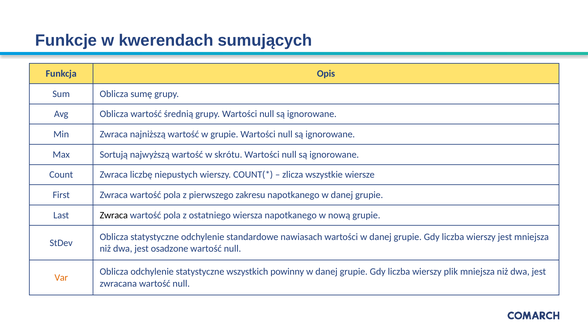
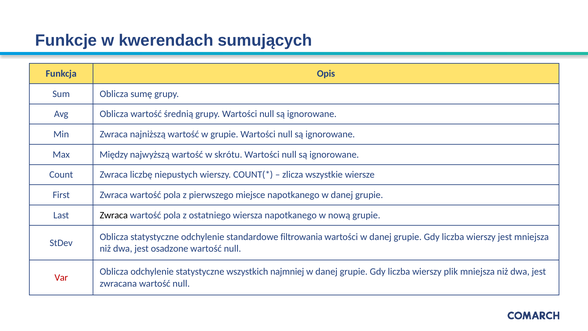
Sortują: Sortują -> Między (114, 154)
zakresu: zakresu -> miejsce (250, 195)
nawiasach: nawiasach -> filtrowania (301, 237)
powinny: powinny -> najmniej (287, 272)
Var colour: orange -> red (61, 277)
